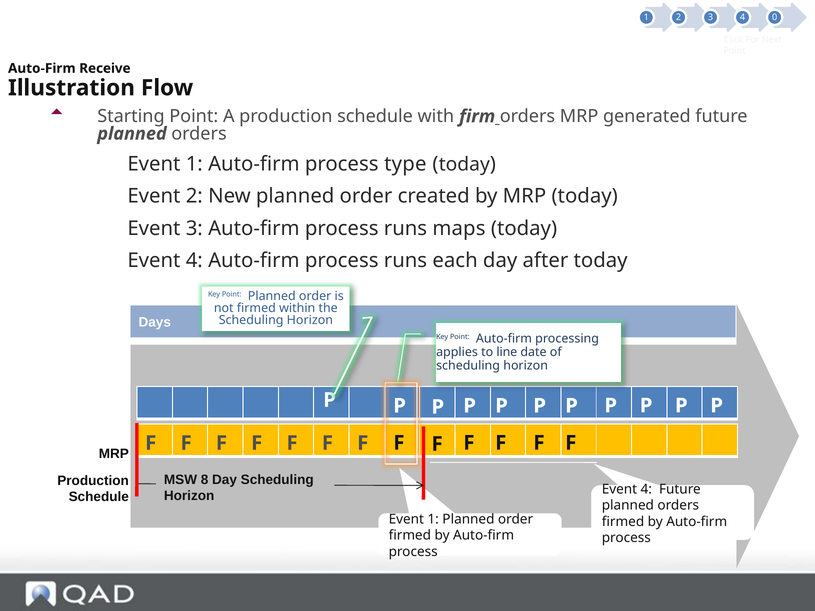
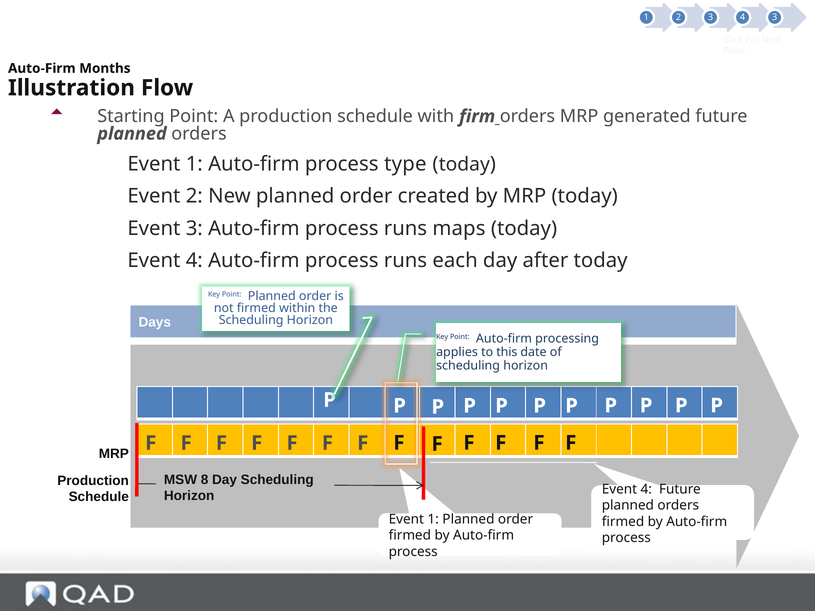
4 0: 0 -> 3 (775, 17)
Receive: Receive -> Months (105, 68)
line: line -> this (507, 352)
